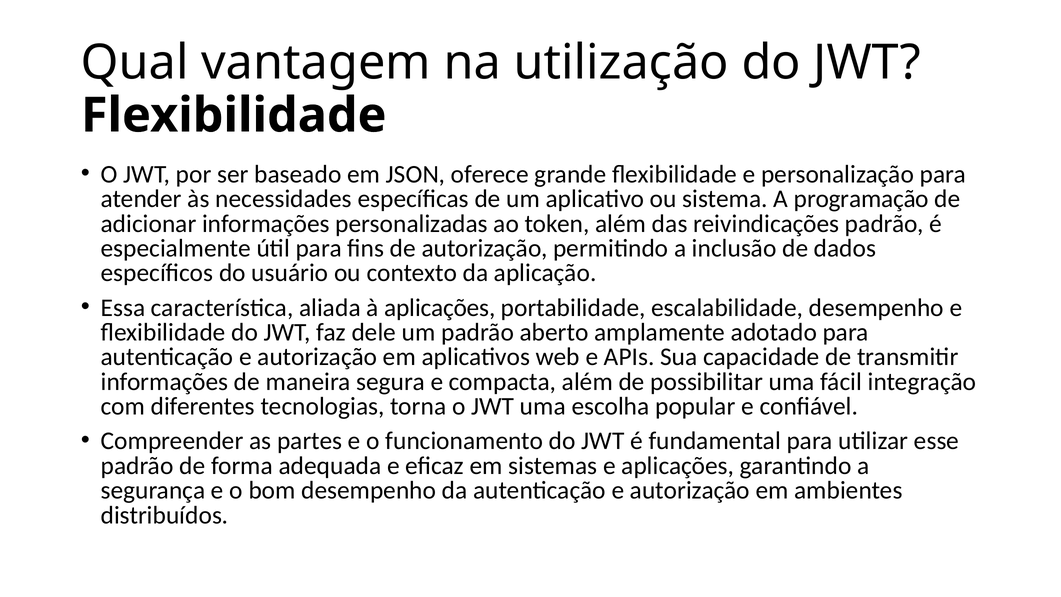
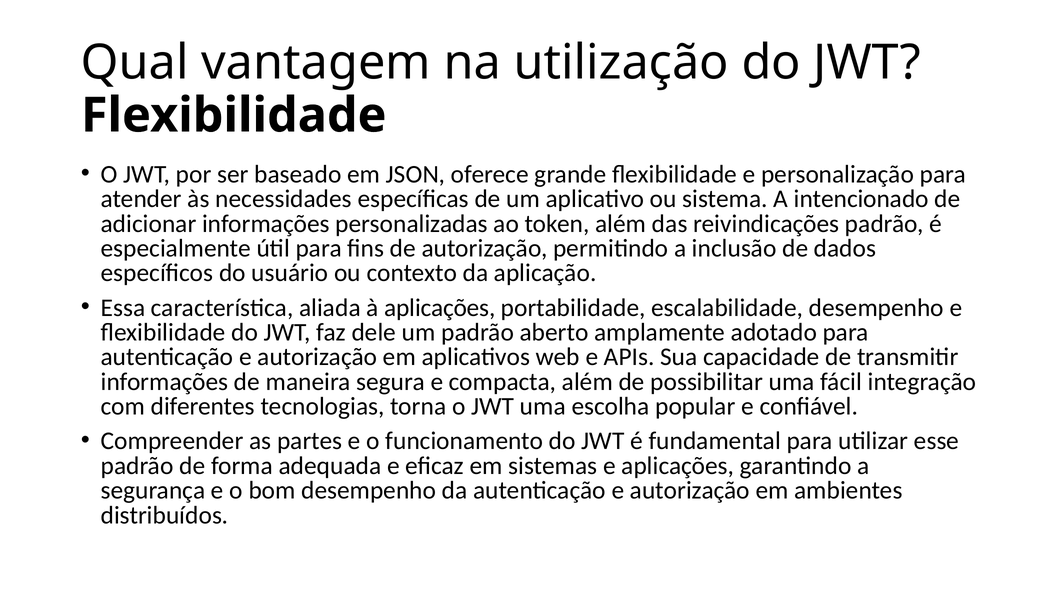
programação: programação -> intencionado (861, 199)
